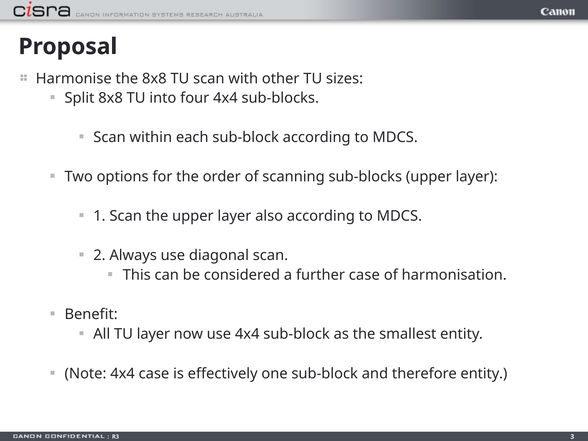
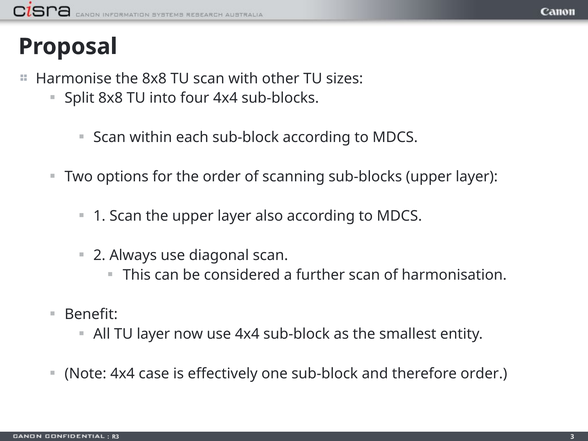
further case: case -> scan (364, 275)
therefore entity: entity -> order (484, 374)
